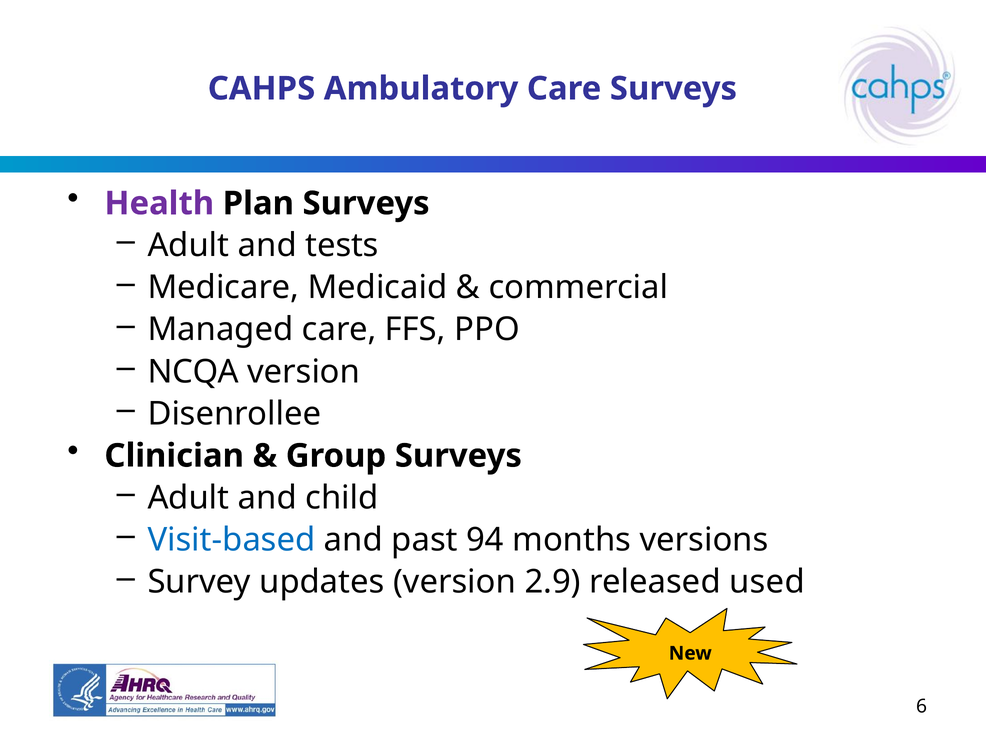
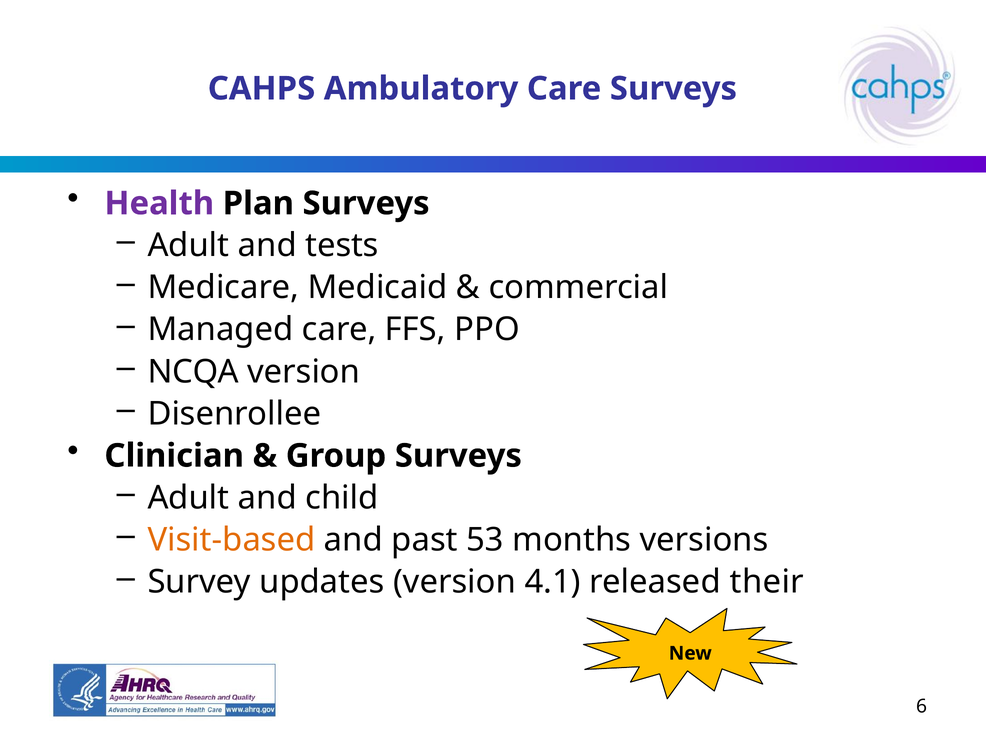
Visit-based colour: blue -> orange (231, 540)
94: 94 -> 53 (485, 540)
2.9: 2.9 -> 4.1 (553, 582)
used: used -> their (767, 582)
